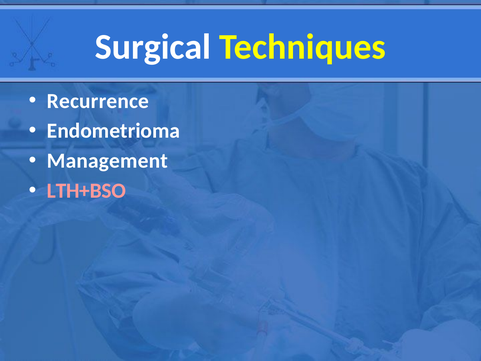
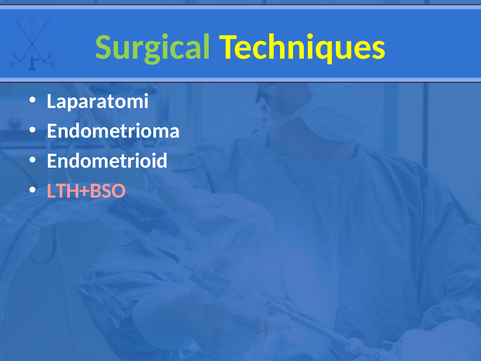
Surgical colour: white -> light green (153, 47)
Recurrence: Recurrence -> Laparatomi (98, 101)
Management: Management -> Endometrioid (107, 161)
